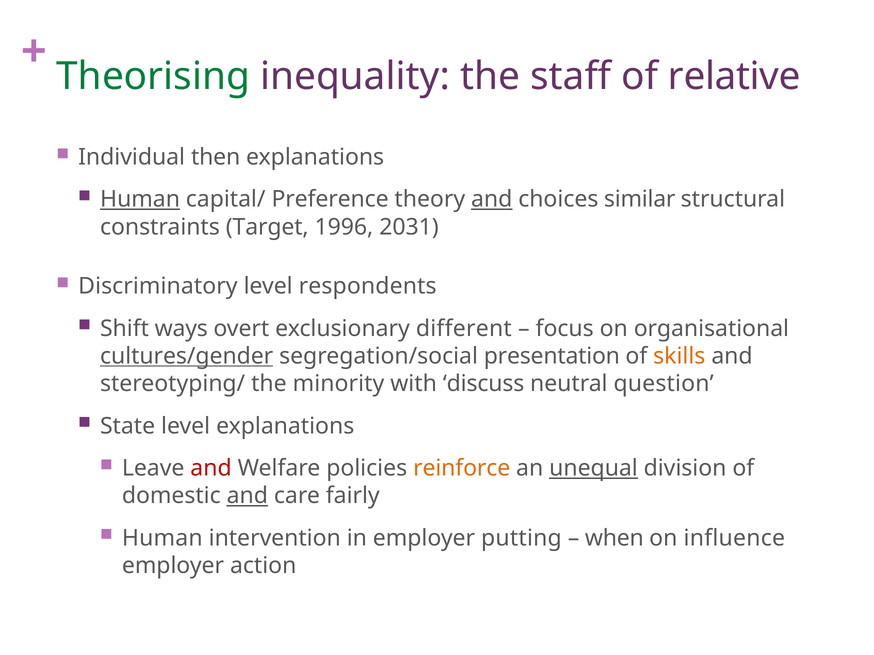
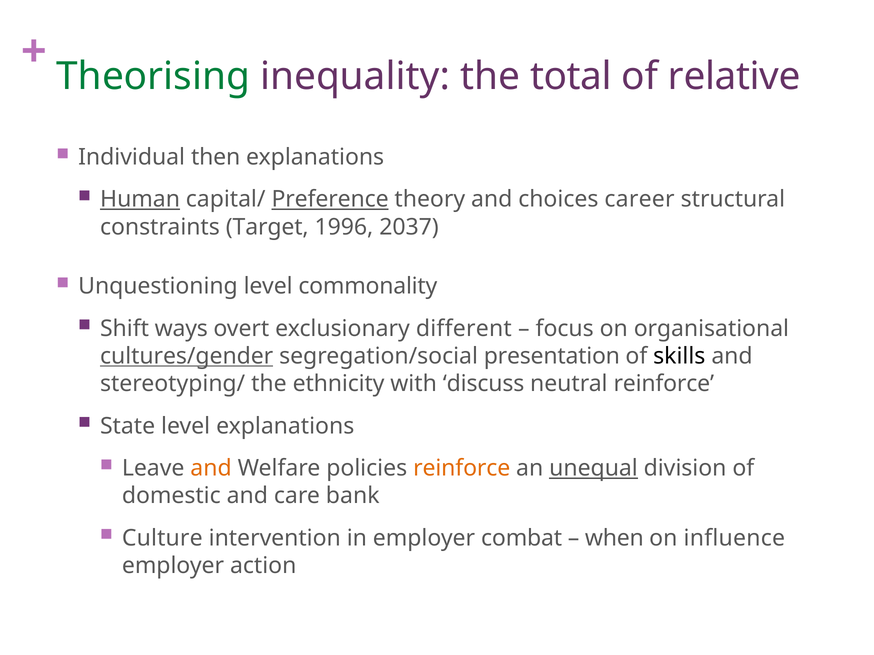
staff: staff -> total (571, 77)
Preference underline: none -> present (330, 200)
and underline: present -> none (492, 200)
similar: similar -> career (640, 200)
2031: 2031 -> 2037 (409, 227)
Discriminatory: Discriminatory -> Unquestioning (158, 286)
respondents: respondents -> commonality (368, 286)
skills colour: orange -> black (679, 356)
minority: minority -> ethnicity (339, 384)
neutral question: question -> reinforce (664, 384)
and colour: red -> orange (211, 469)
and underline: present -> none (247, 496)
fairly: fairly -> bank (353, 496)
Human: Human -> Culture (162, 538)
putting: putting -> combat (522, 538)
